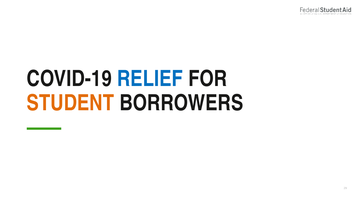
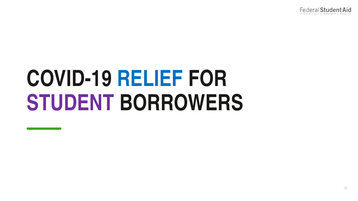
STUDENT colour: orange -> purple (70, 103)
